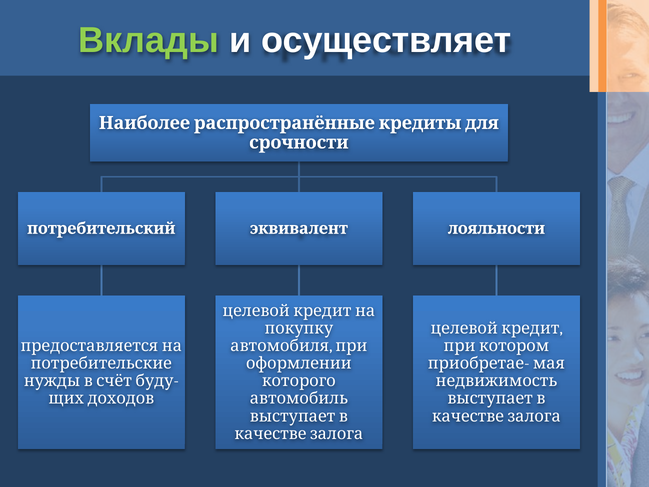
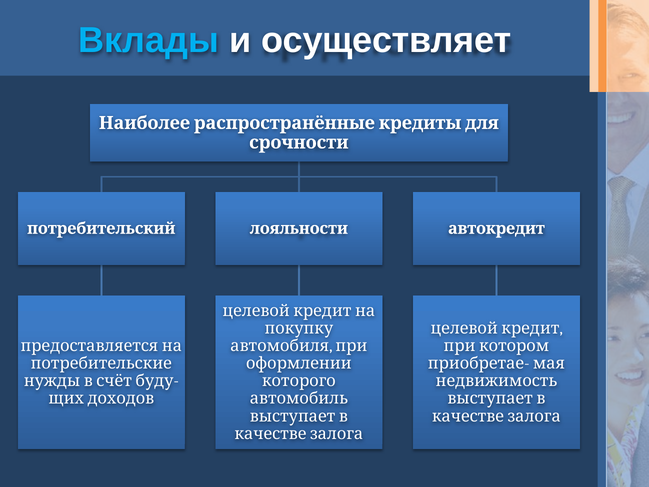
Вклады colour: light green -> light blue (149, 40)
эквивалент: эквивалент -> лояльности (299, 228)
лояльности: лояльности -> автокредит (496, 228)
